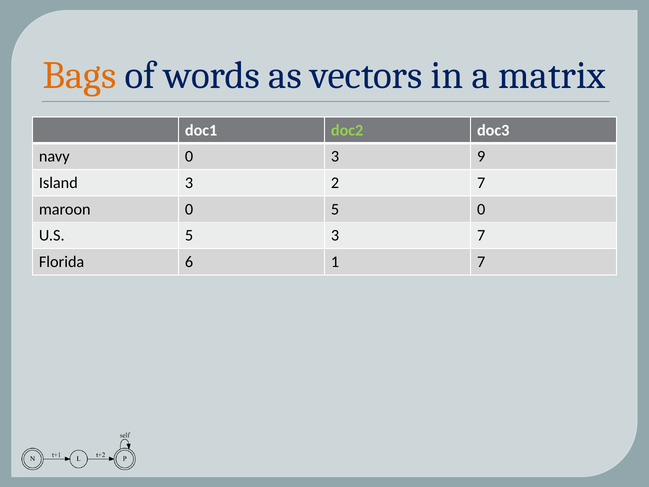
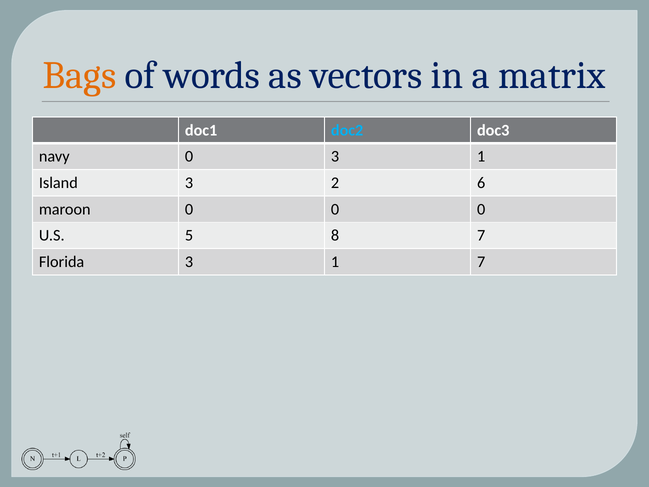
doc2 colour: light green -> light blue (347, 130)
0 3 9: 9 -> 1 (481, 157)
2 7: 7 -> 6 (481, 183)
maroon 0 5: 5 -> 0 (335, 209)
5 3: 3 -> 8 (335, 235)
Florida 6: 6 -> 3 (189, 262)
